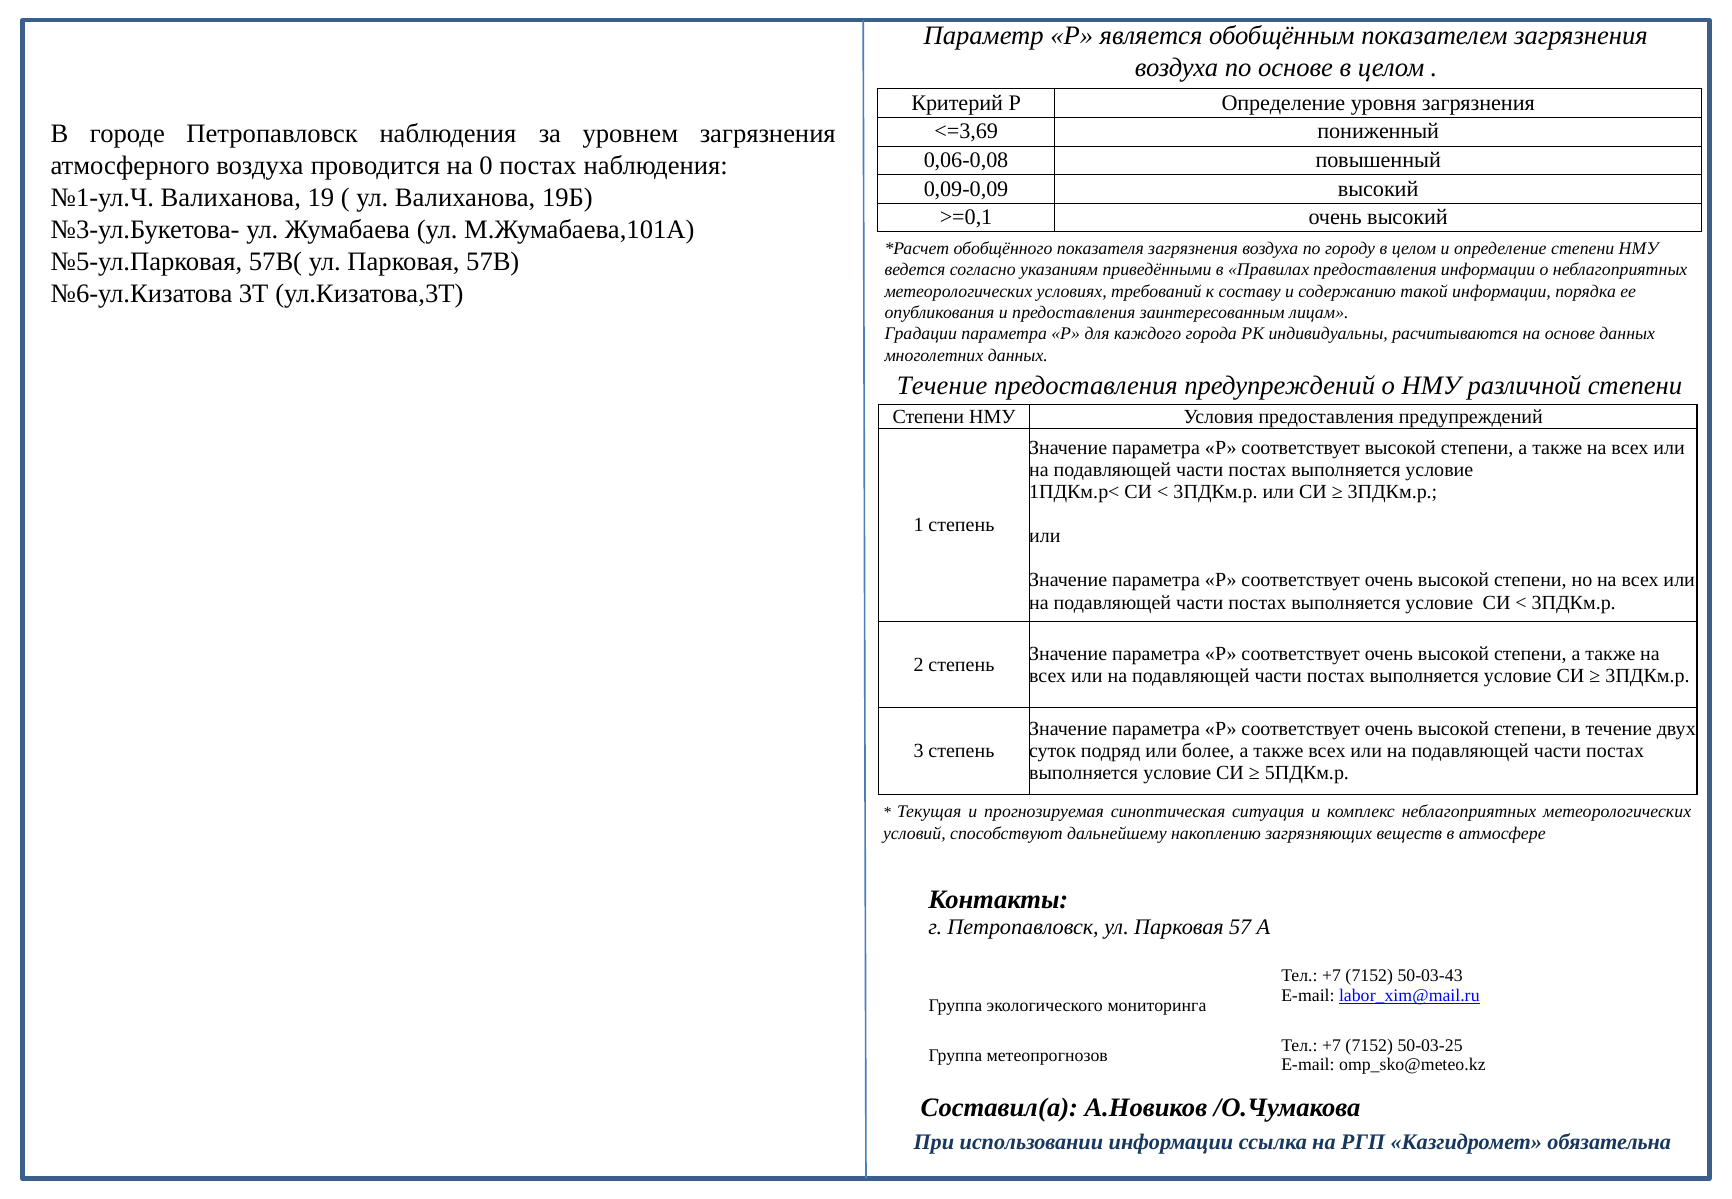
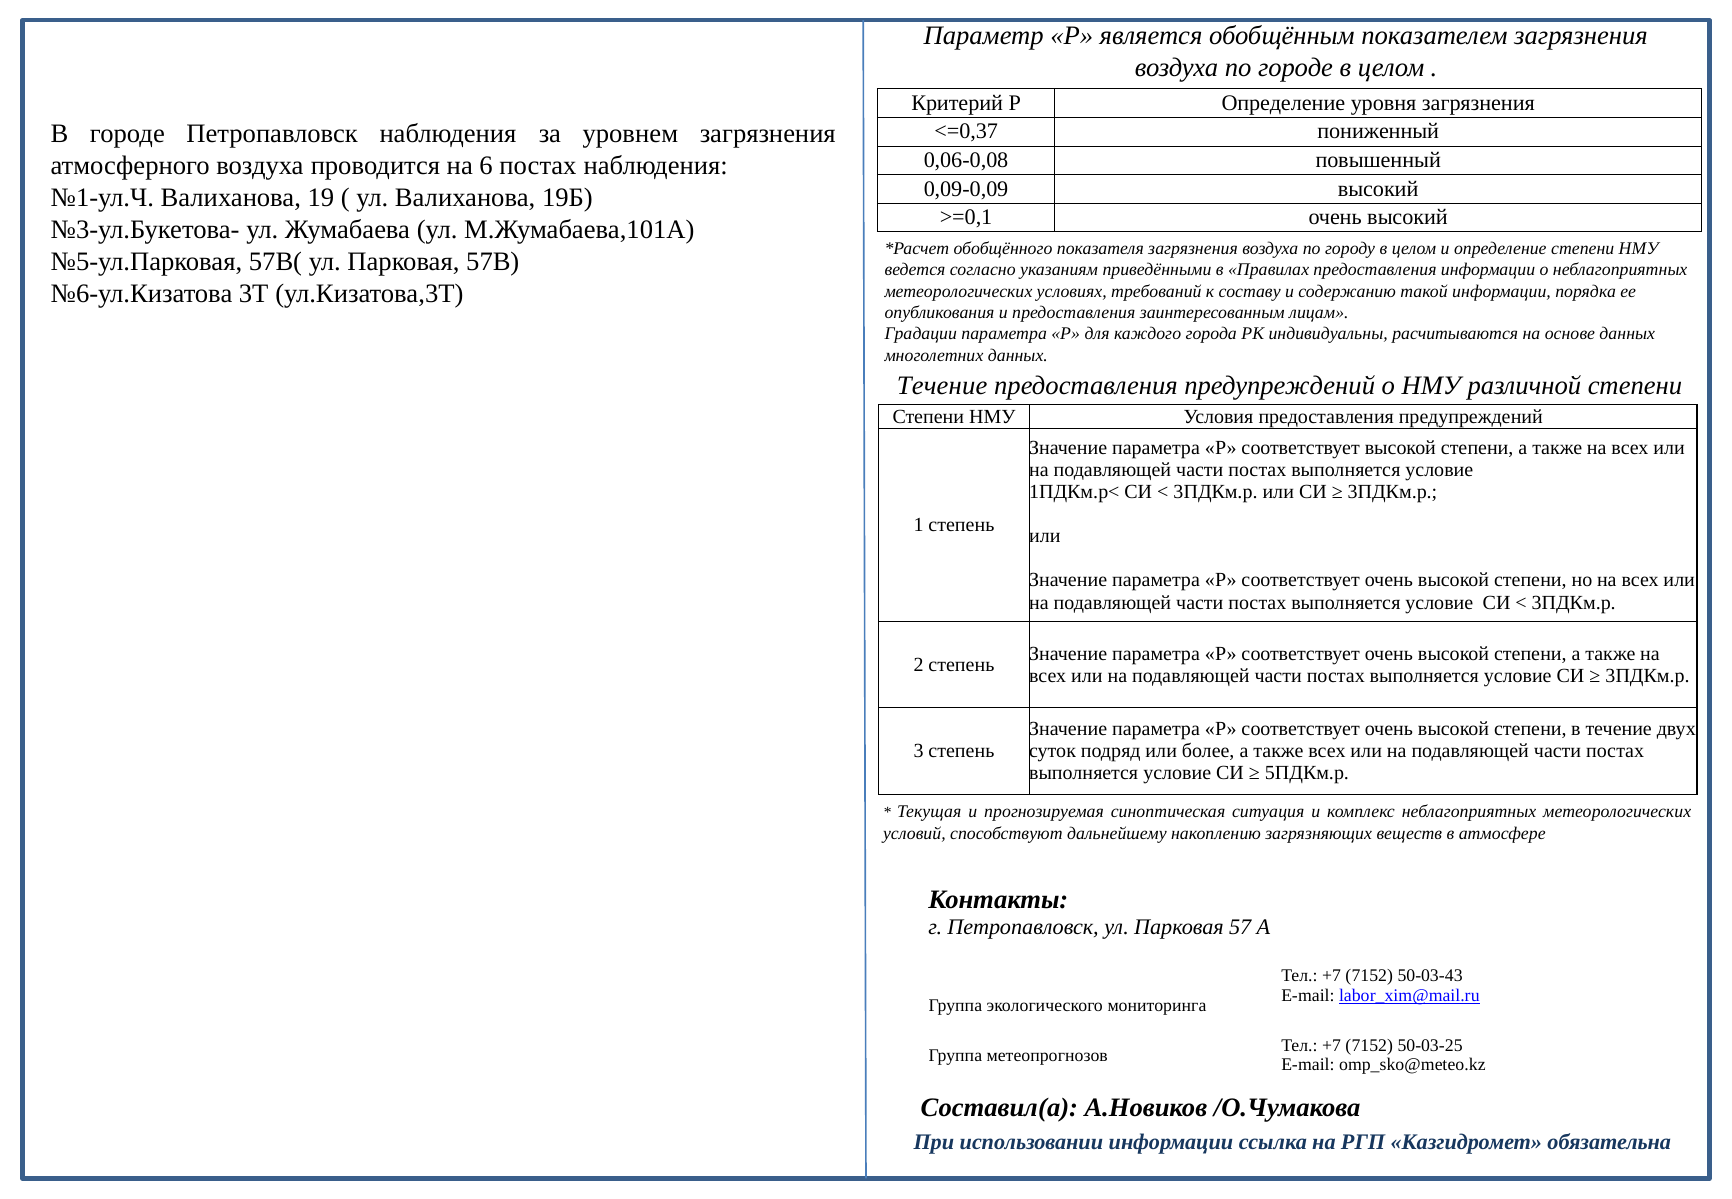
по основе: основе -> городе (1296, 68)
<=3,69: <=3,69 -> <=0,37 (966, 132)
0: 0 -> 6 (486, 166)
